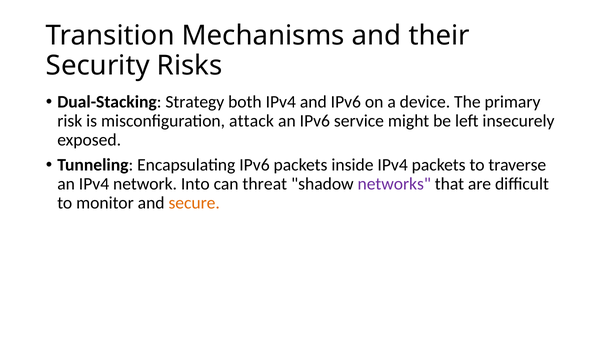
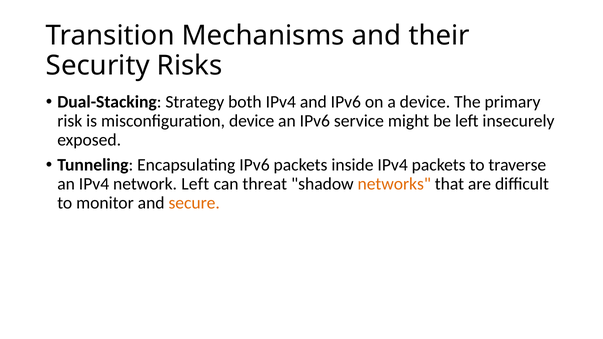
misconfiguration attack: attack -> device (252, 121)
network Into: Into -> Left (195, 184)
networks colour: purple -> orange (394, 184)
